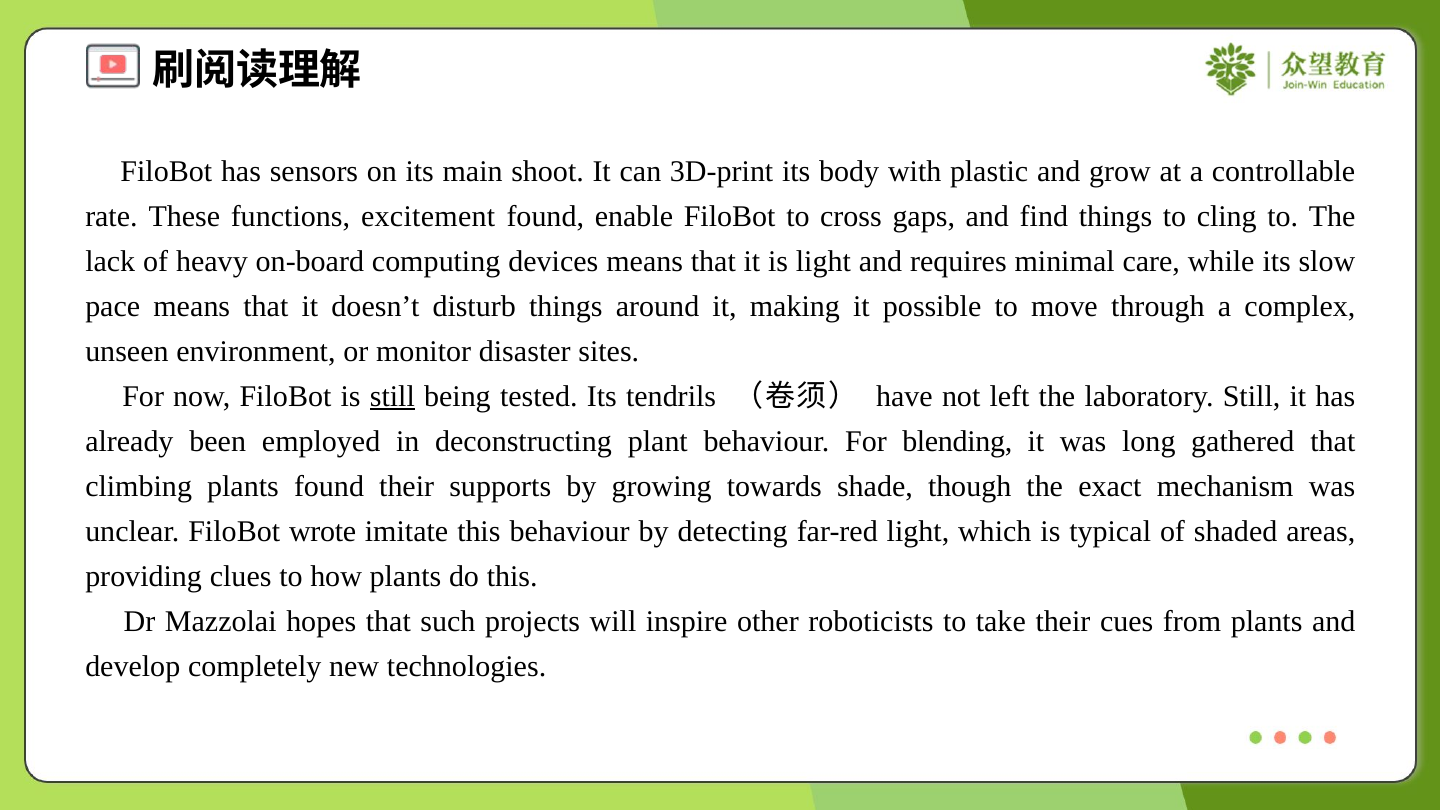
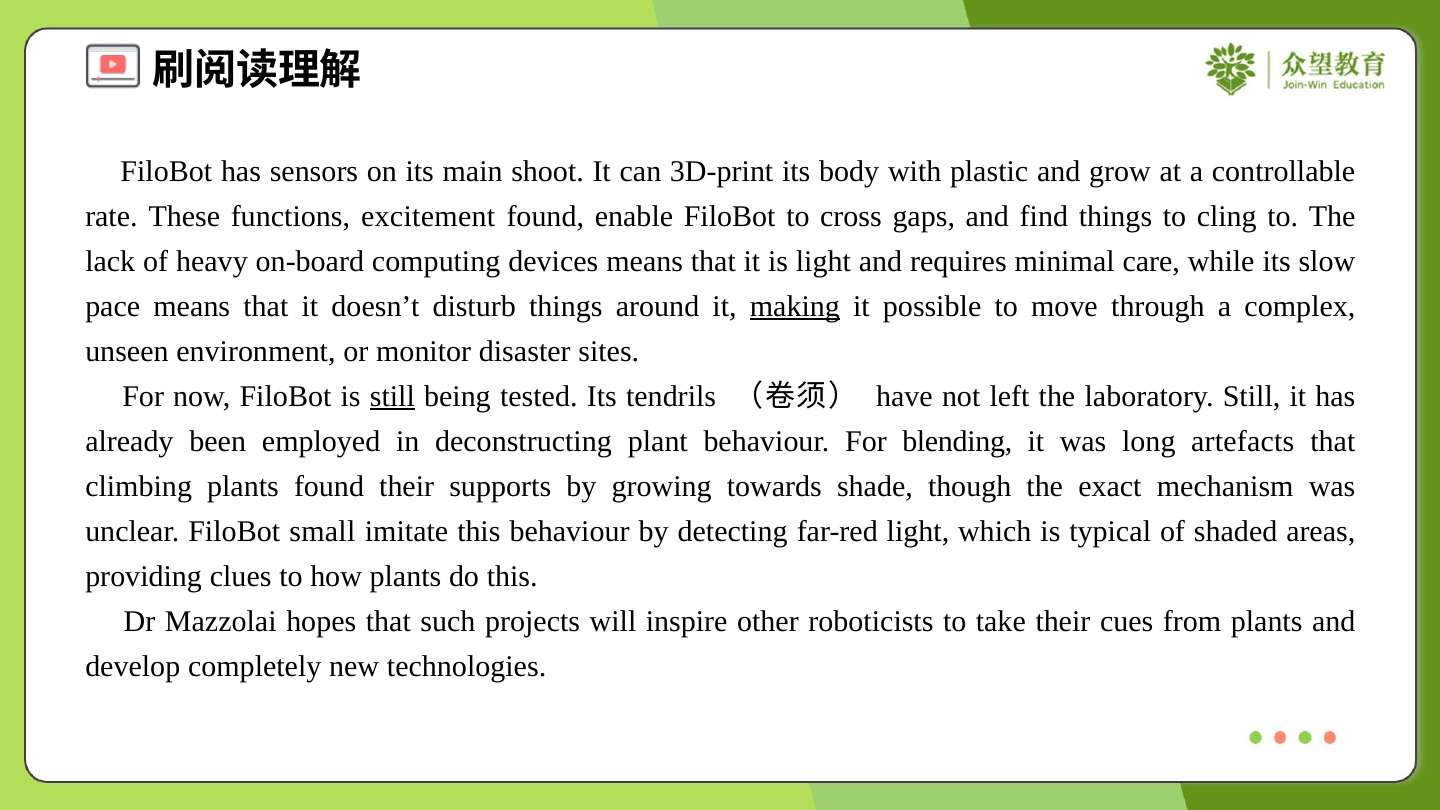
making underline: none -> present (795, 306)
gathered: gathered -> artefacts (1243, 441)
wrote: wrote -> small (322, 531)
